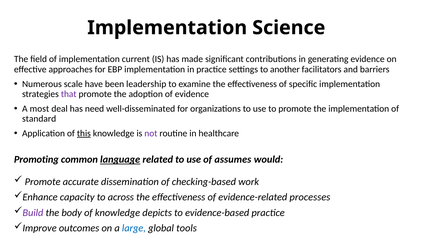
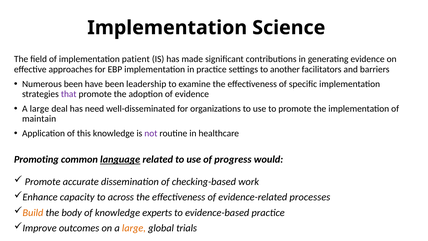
current: current -> patient (136, 59)
Numerous scale: scale -> been (73, 84)
most: most -> large (39, 109)
standard: standard -> maintain (39, 119)
this underline: present -> none (84, 133)
assumes: assumes -> progress (233, 159)
Build colour: purple -> orange (33, 213)
depicts: depicts -> experts (157, 213)
large colour: blue -> orange (134, 228)
tools: tools -> trials (187, 228)
